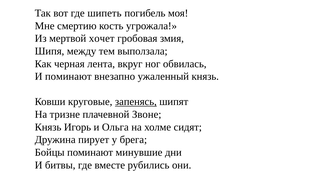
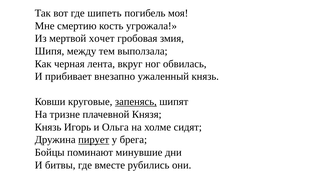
И поминают: поминают -> прибивает (68, 77)
Звоне: Звоне -> Князя (147, 115)
пирует underline: none -> present (94, 140)
